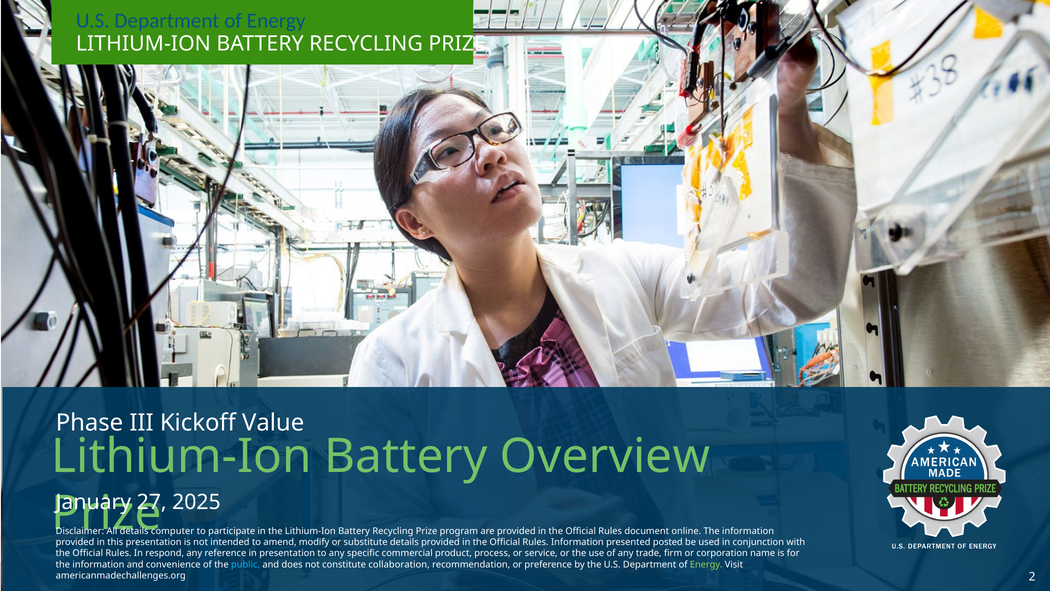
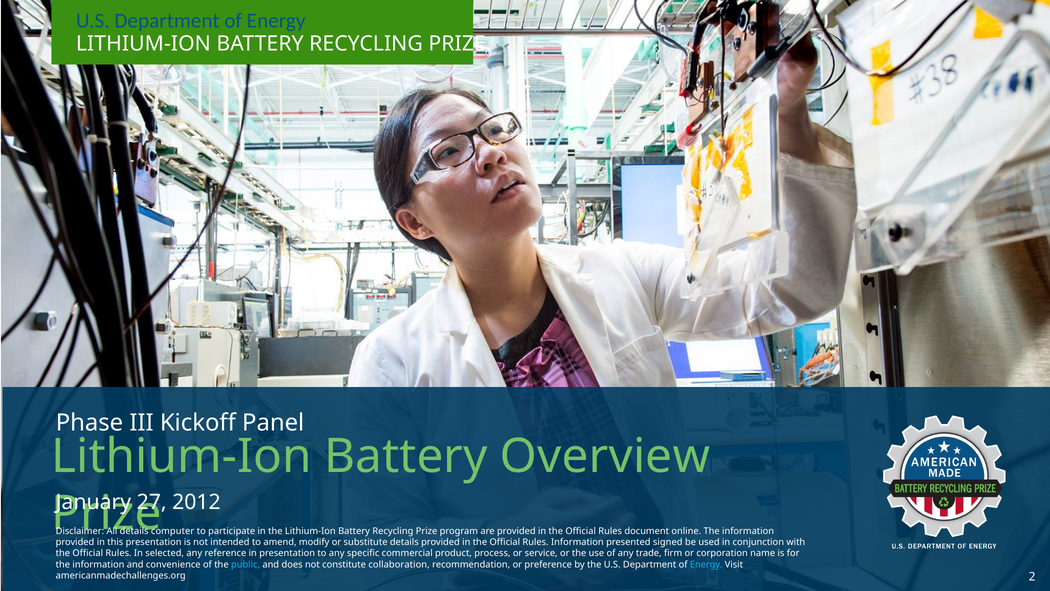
Value: Value -> Panel (273, 422)
2025: 2025 -> 2012 (196, 502)
posted: posted -> signed (668, 542)
respond: respond -> selected (165, 553)
Energy colour: light green -> light blue (706, 564)
